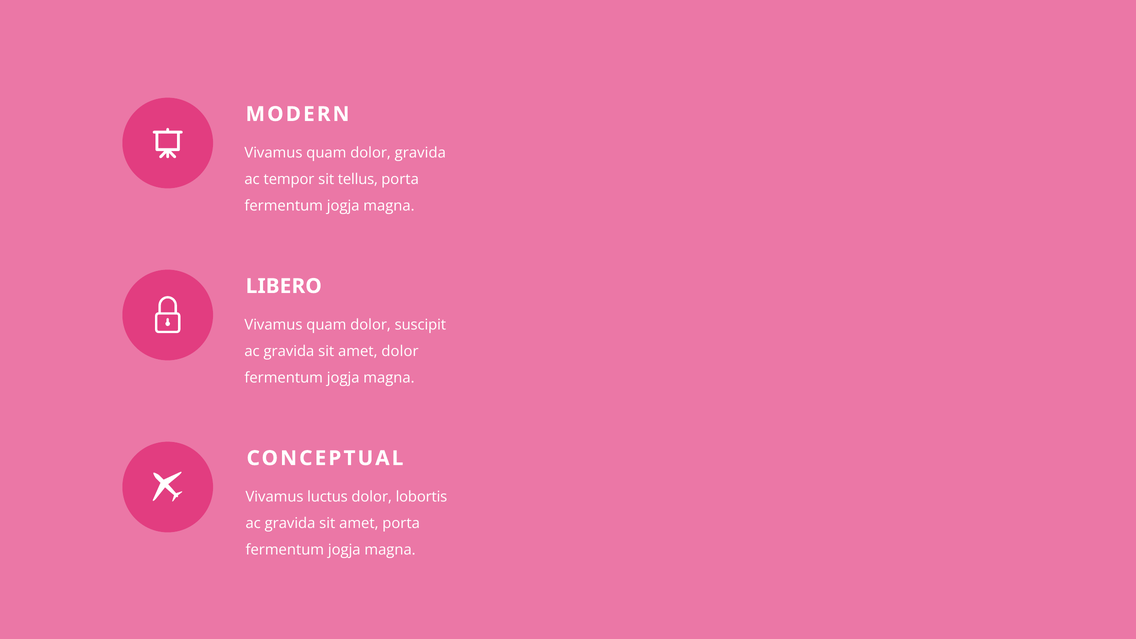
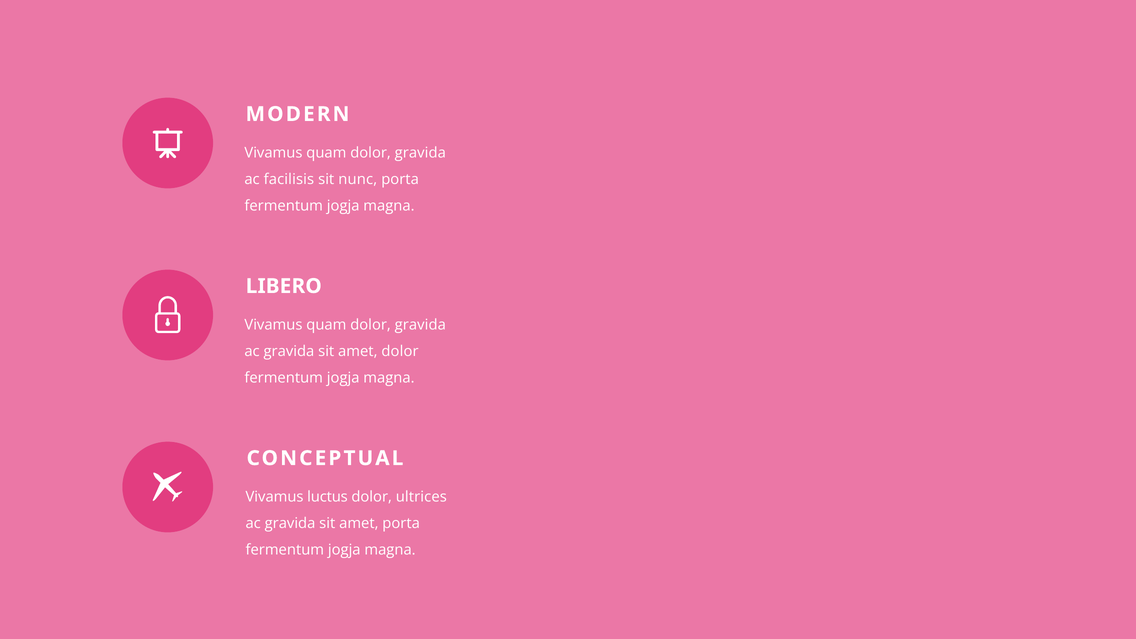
tempor: tempor -> facilisis (289, 179)
tellus: tellus -> nunc (358, 179)
suscipit: suscipit -> gravida (420, 325)
lobortis: lobortis -> ultrices (421, 497)
